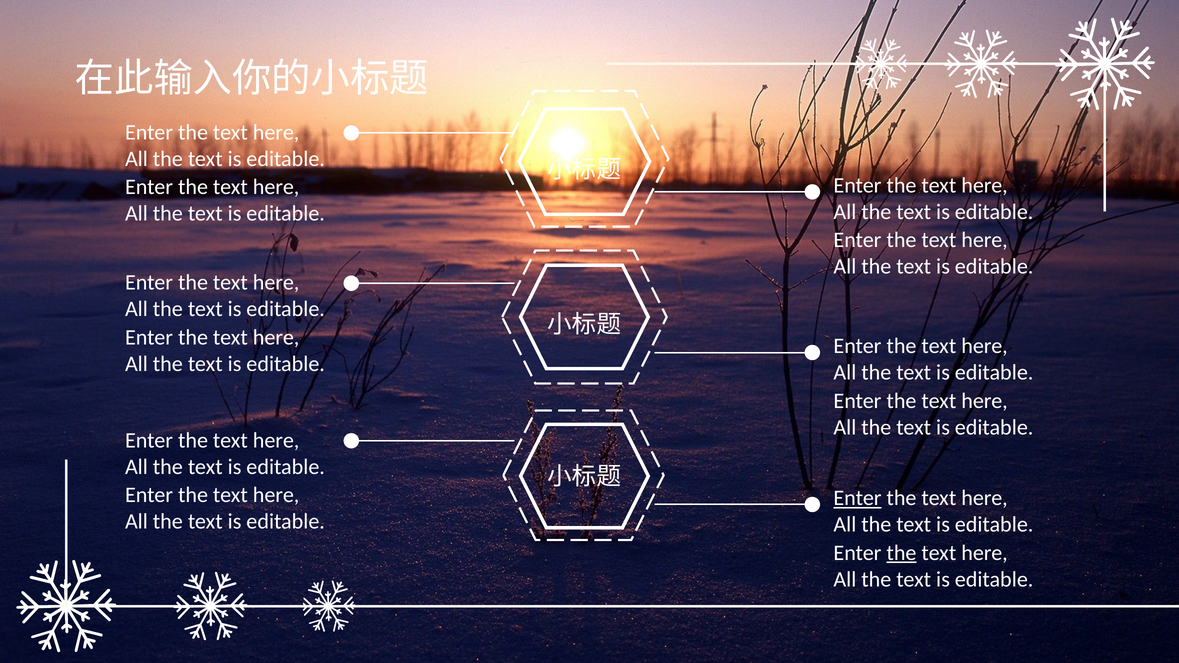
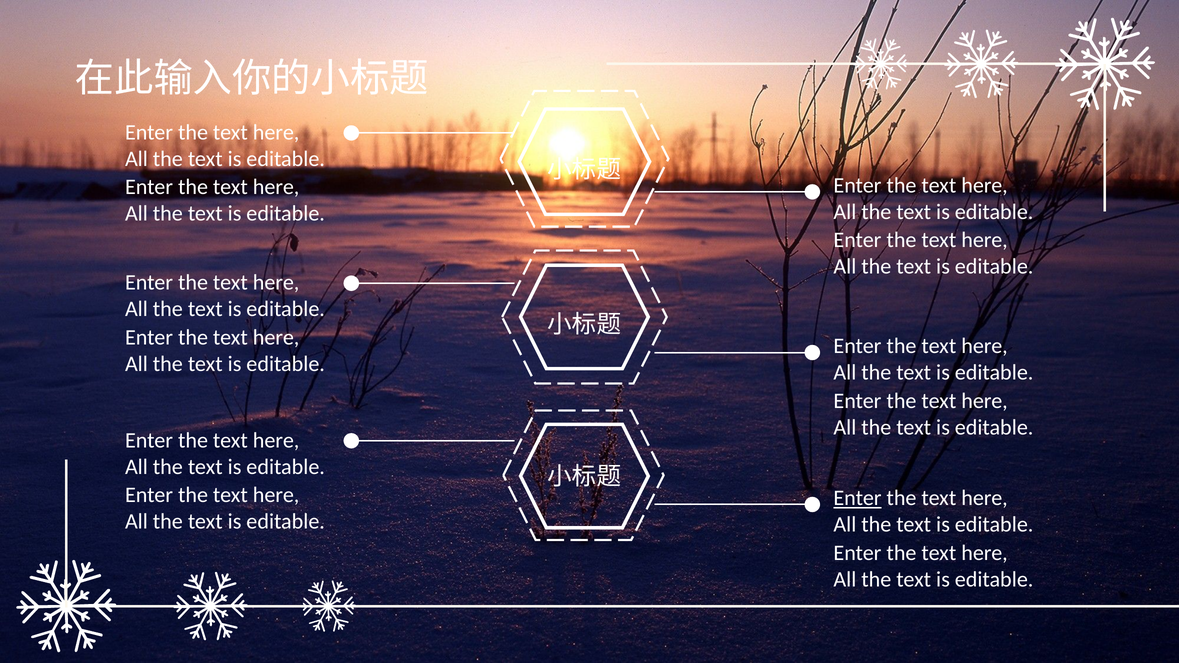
the underline: present -> none (901, 553)
